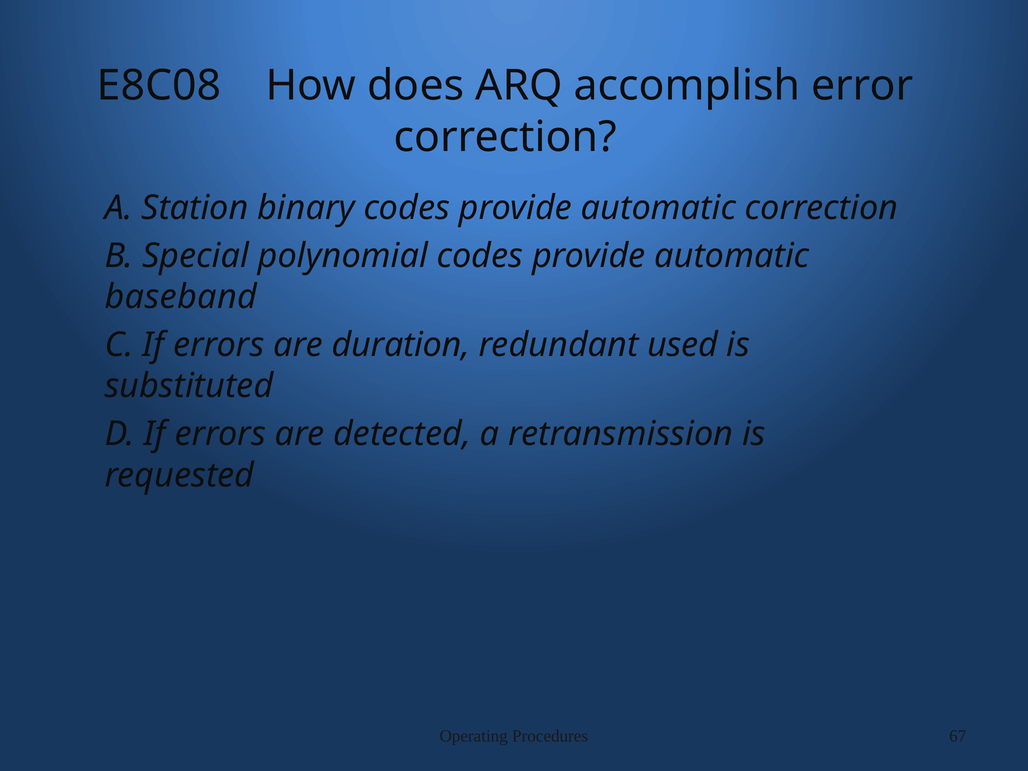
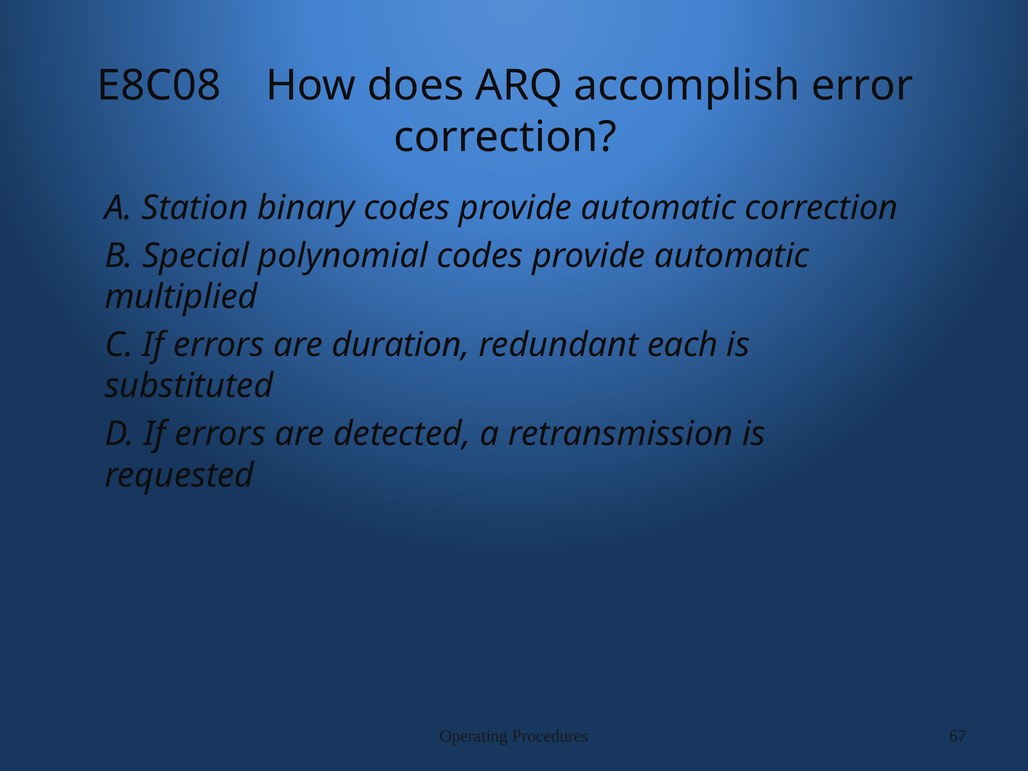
baseband: baseband -> multiplied (181, 297)
used: used -> each (683, 345)
